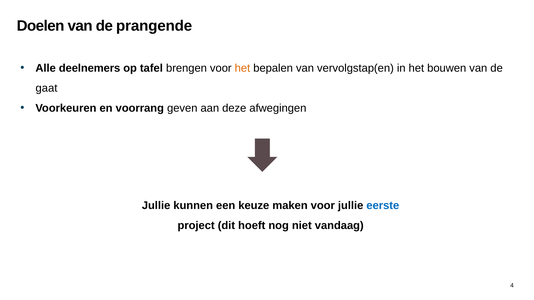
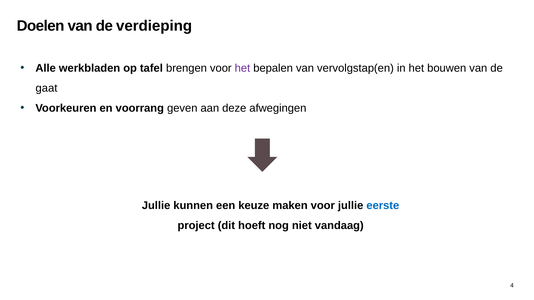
prangende: prangende -> verdieping (154, 26)
deelnemers: deelnemers -> werkbladen (90, 68)
het colour: orange -> purple (242, 68)
